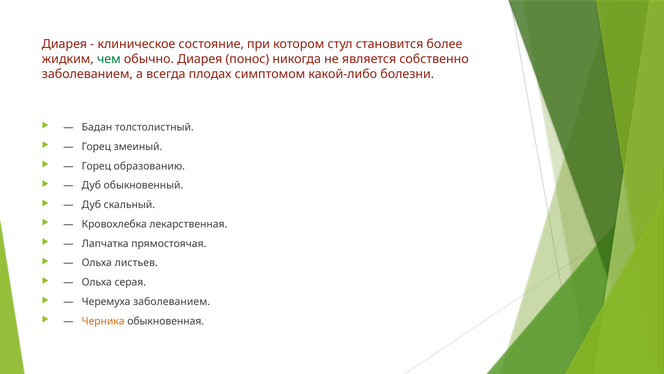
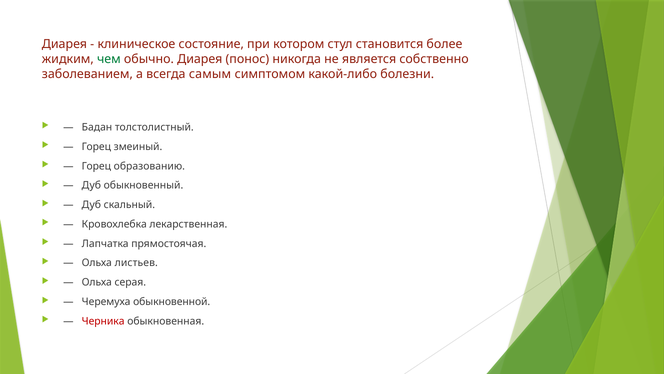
плодах: плодах -> самым (210, 74)
Черемуха заболеванием: заболеванием -> обыкновенной (172, 301)
Черника colour: orange -> red (103, 321)
